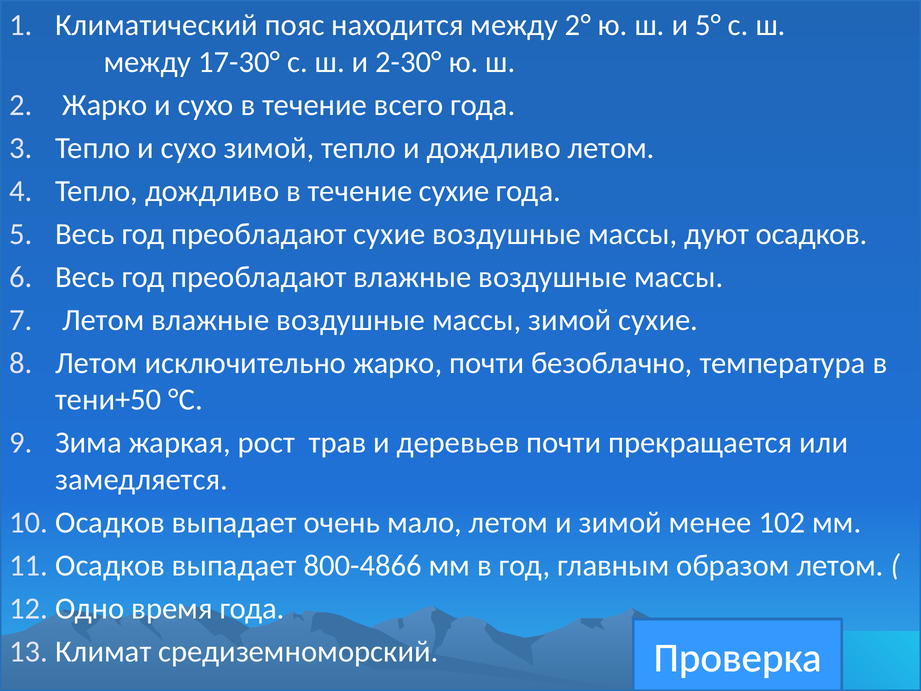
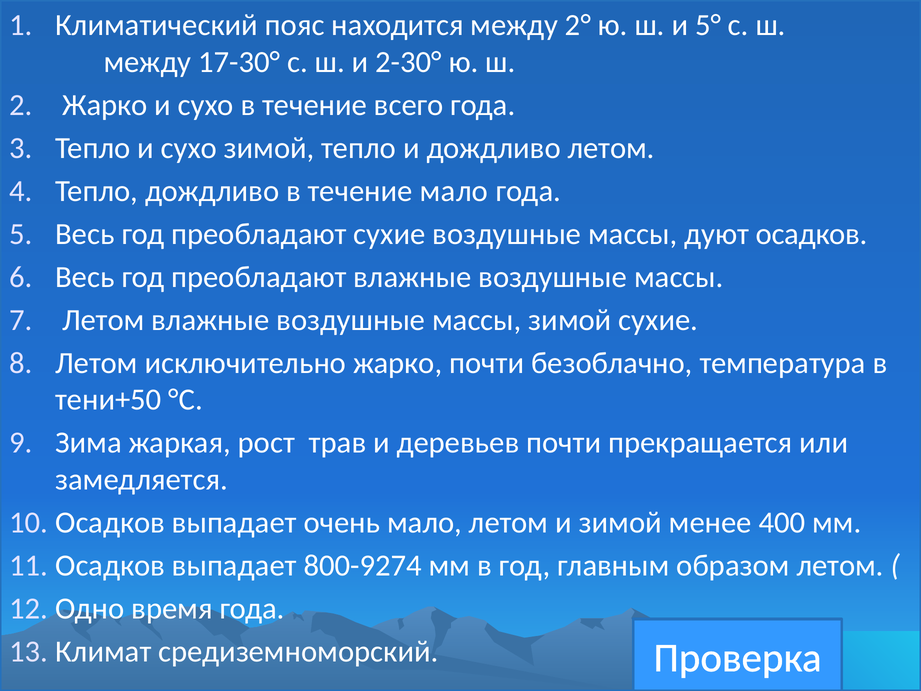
течение сухие: сухие -> мало (454, 191)
102: 102 -> 400 (782, 522)
800-4866: 800-4866 -> 800-9274 (363, 565)
